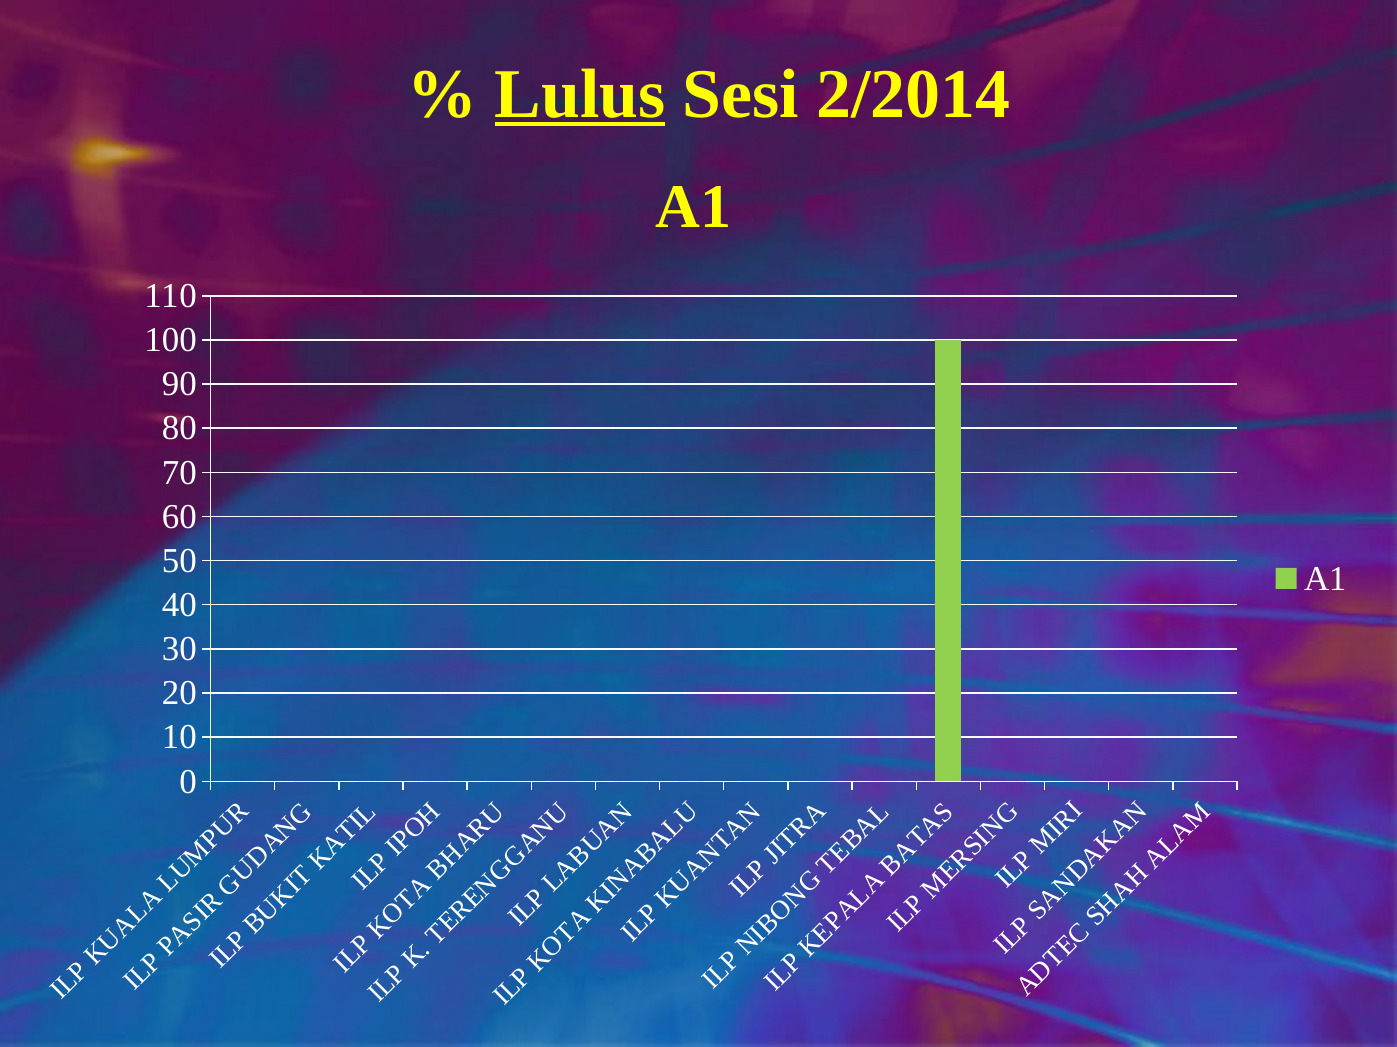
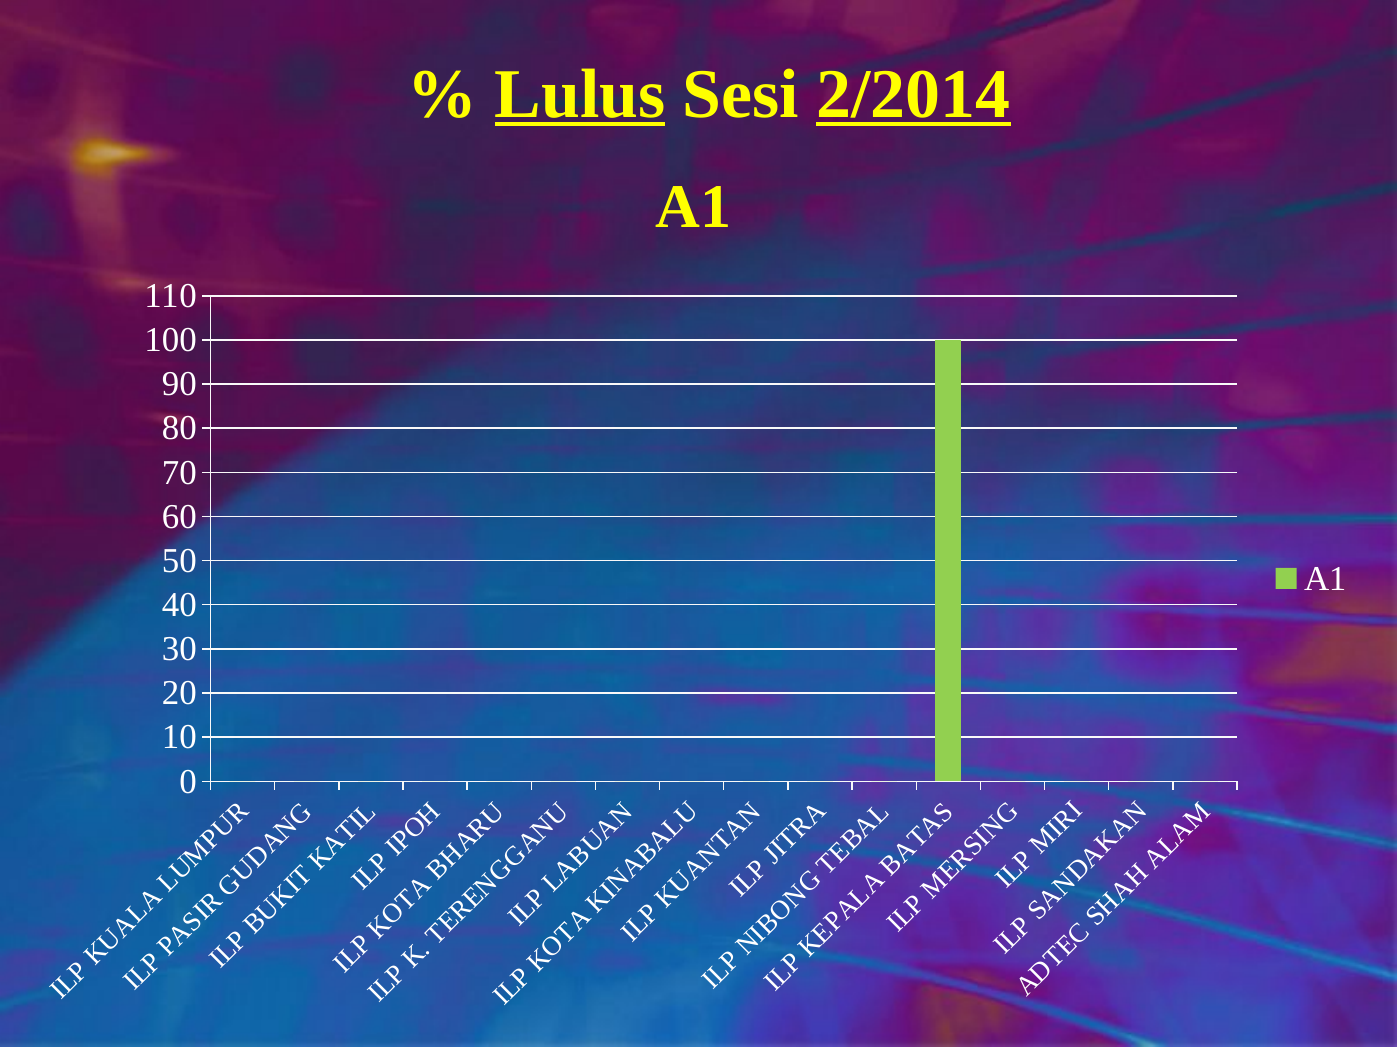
2/2014 underline: none -> present (914, 94)
